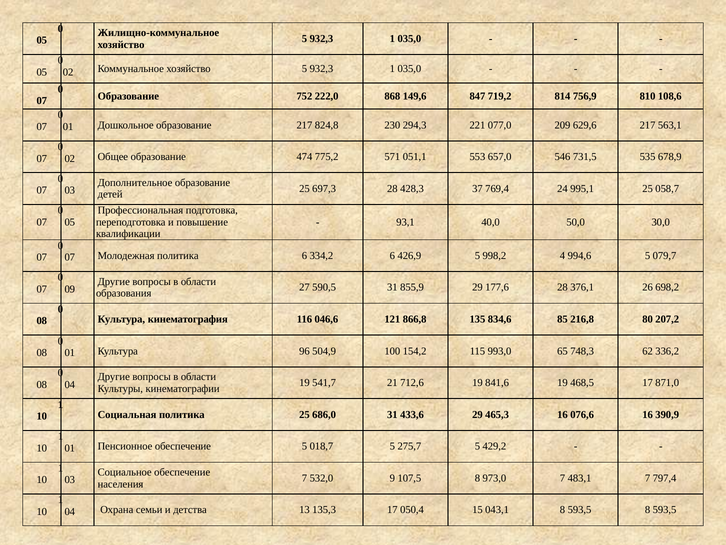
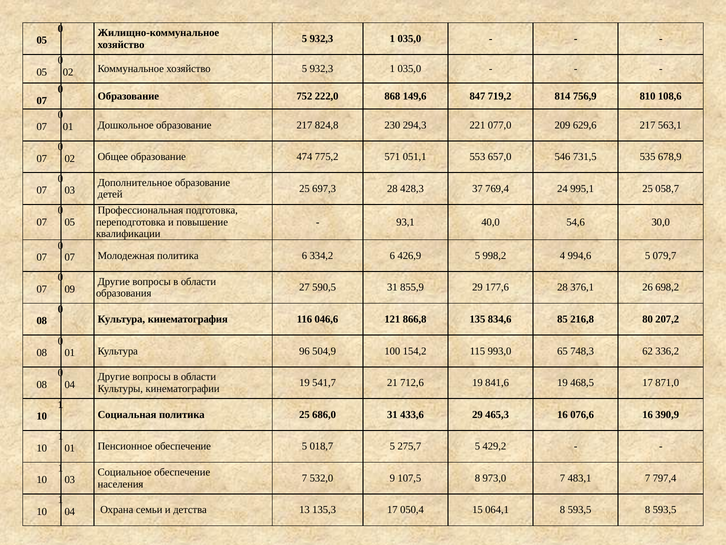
50,0: 50,0 -> 54,6 (576, 222)
043,1: 043,1 -> 064,1 (497, 509)
